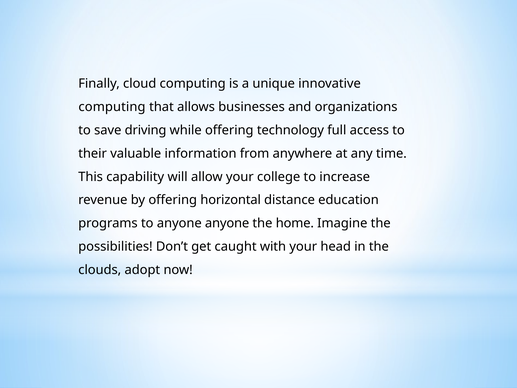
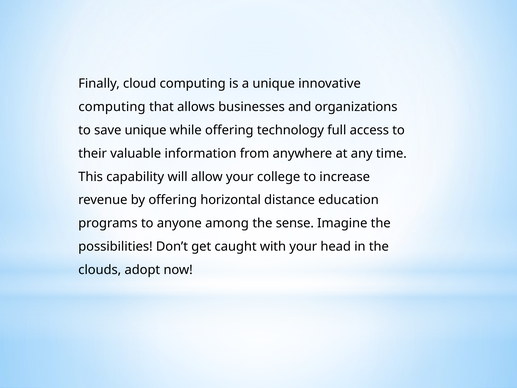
save driving: driving -> unique (146, 130)
anyone anyone: anyone -> among (227, 223)
home: home -> sense (295, 223)
